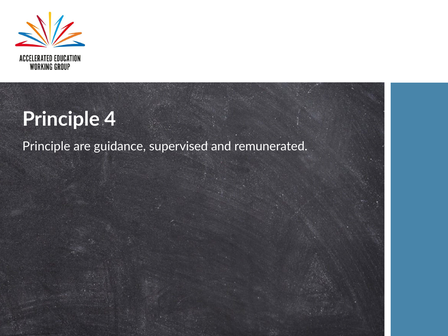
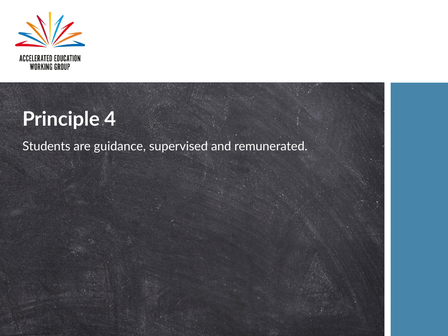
Principle: Principle -> Students (46, 146)
